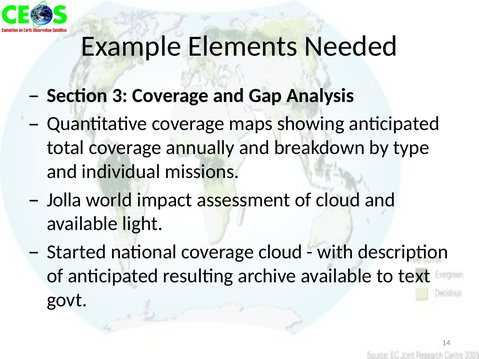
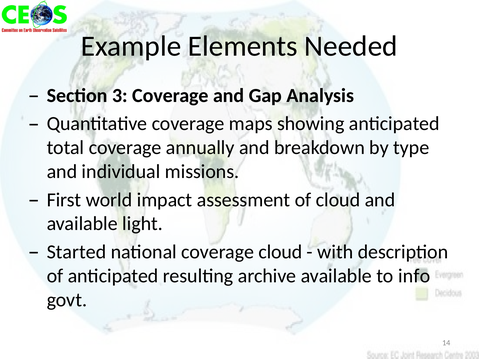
Jolla: Jolla -> First (64, 200)
text: text -> info (414, 276)
